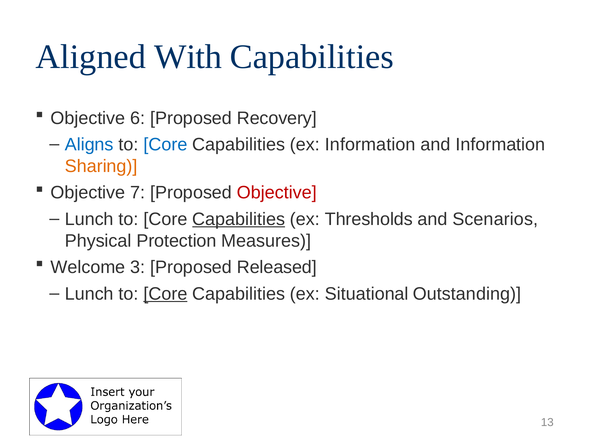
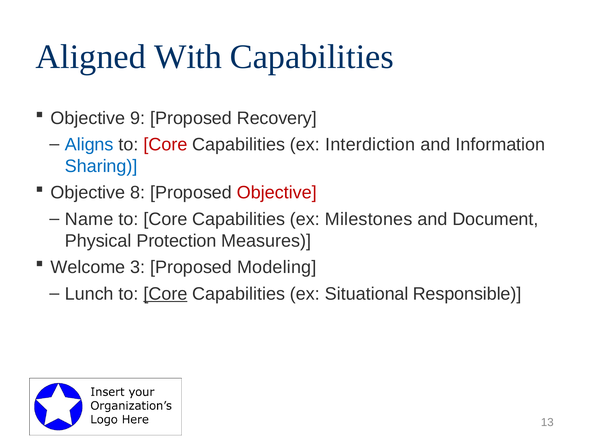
6: 6 -> 9 (138, 118)
Core colour: blue -> red (165, 145)
ex Information: Information -> Interdiction (370, 145)
Sharing colour: orange -> blue (101, 166)
7: 7 -> 8 (138, 193)
Lunch: Lunch -> Name (89, 219)
Capabilities underline: present -> none (239, 219)
Thresholds: Thresholds -> Milestones (369, 219)
Scenarios: Scenarios -> Document (495, 219)
Released: Released -> Modeling (277, 267)
Outstanding: Outstanding -> Responsible (467, 294)
